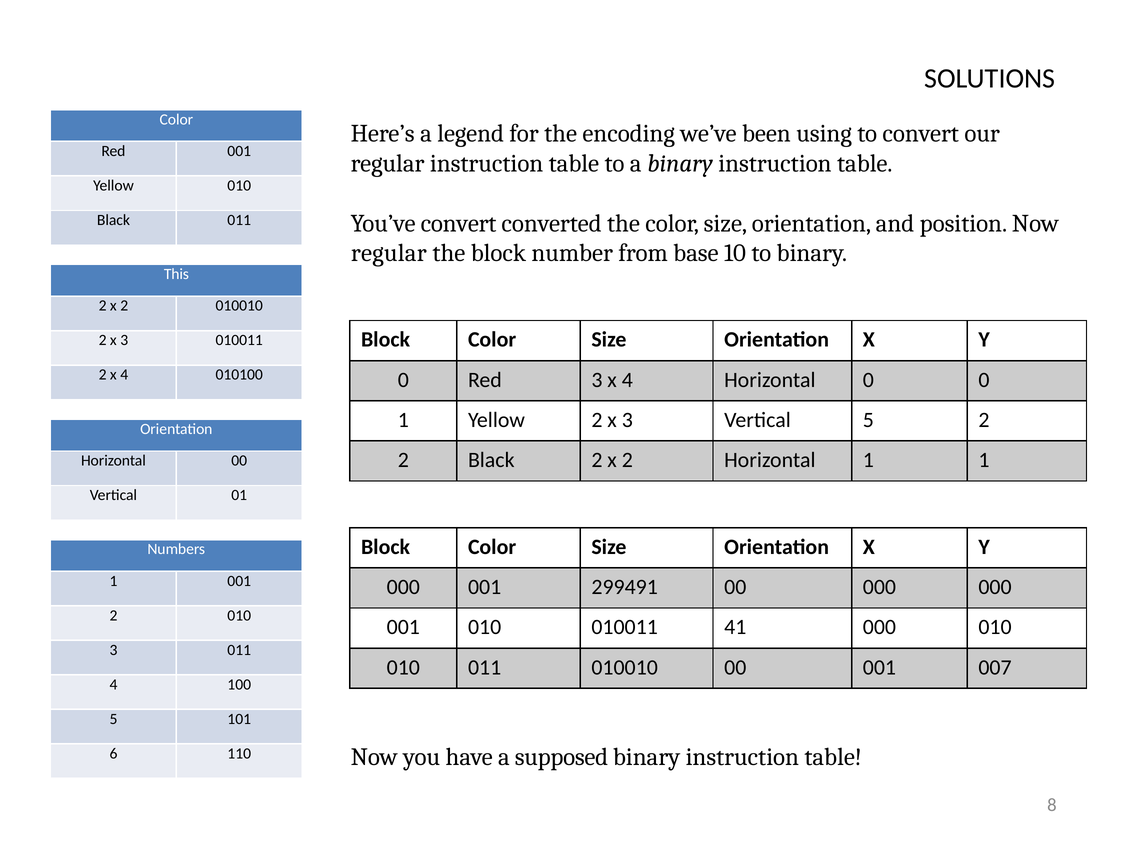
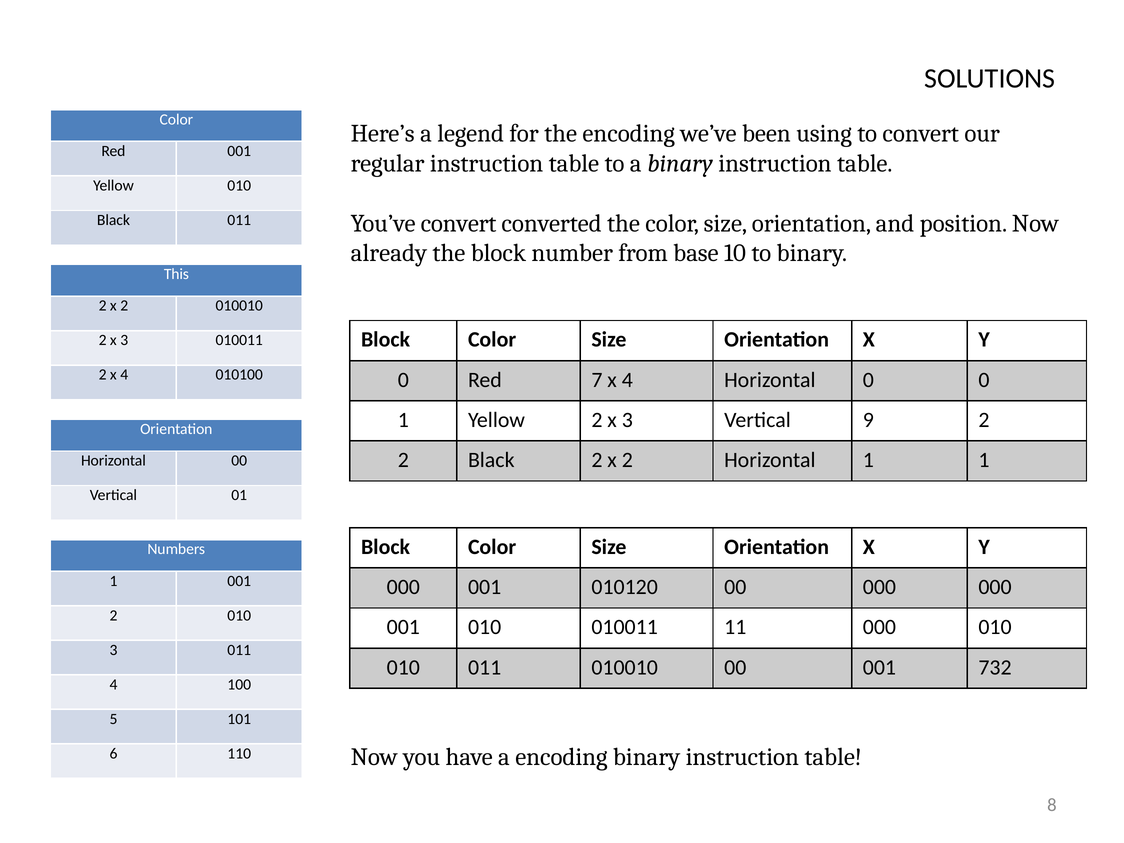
regular: regular -> already (389, 253)
Red 3: 3 -> 7 (597, 380)
Vertical 5: 5 -> 9 (868, 420)
299491: 299491 -> 010120 (625, 587)
41: 41 -> 11 (735, 627)
007: 007 -> 732 (995, 667)
a supposed: supposed -> encoding (561, 757)
